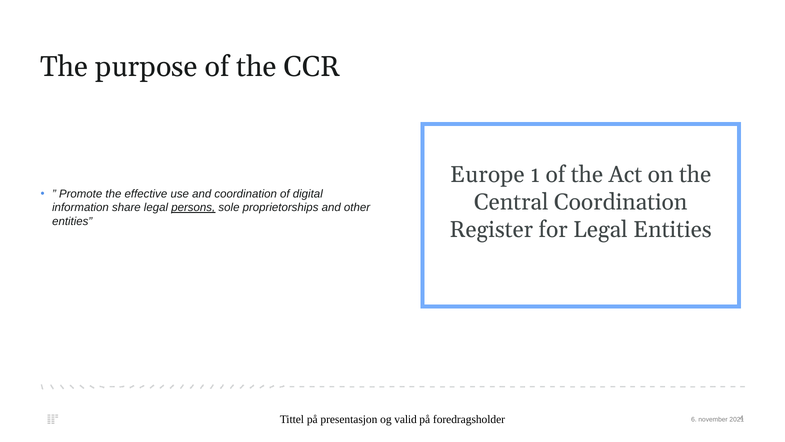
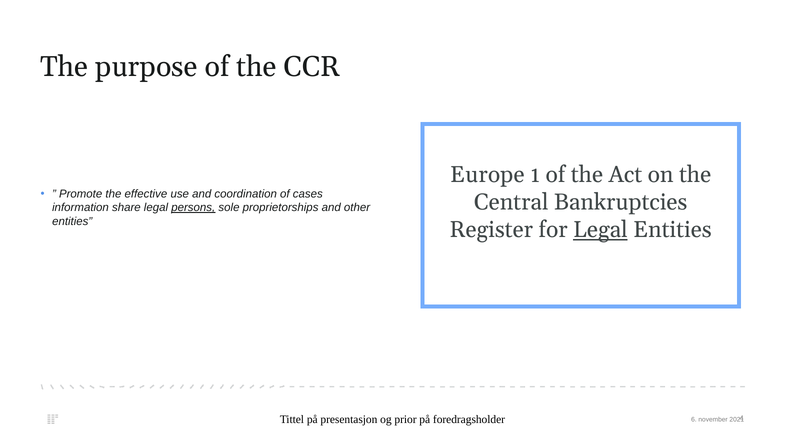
digital: digital -> cases (308, 194)
Central Coordination: Coordination -> Bankruptcies (621, 202)
Legal underline: none -> present (600, 230)
valid: valid -> prior (406, 419)
